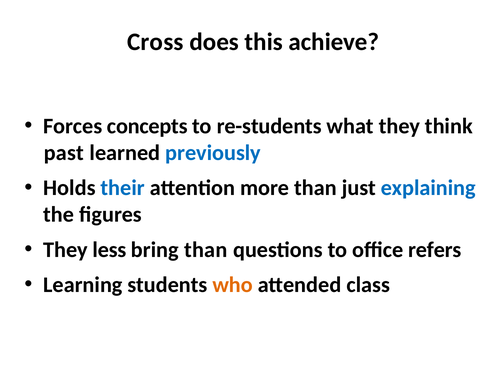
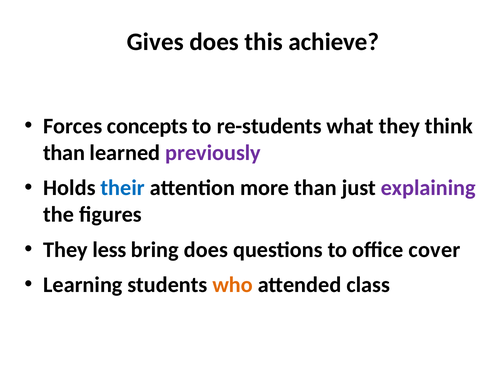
Cross: Cross -> Gives (155, 42)
past: past -> than (64, 153)
previously colour: blue -> purple (213, 153)
explaining colour: blue -> purple (428, 188)
bring than: than -> does (206, 250)
refers: refers -> cover (434, 250)
